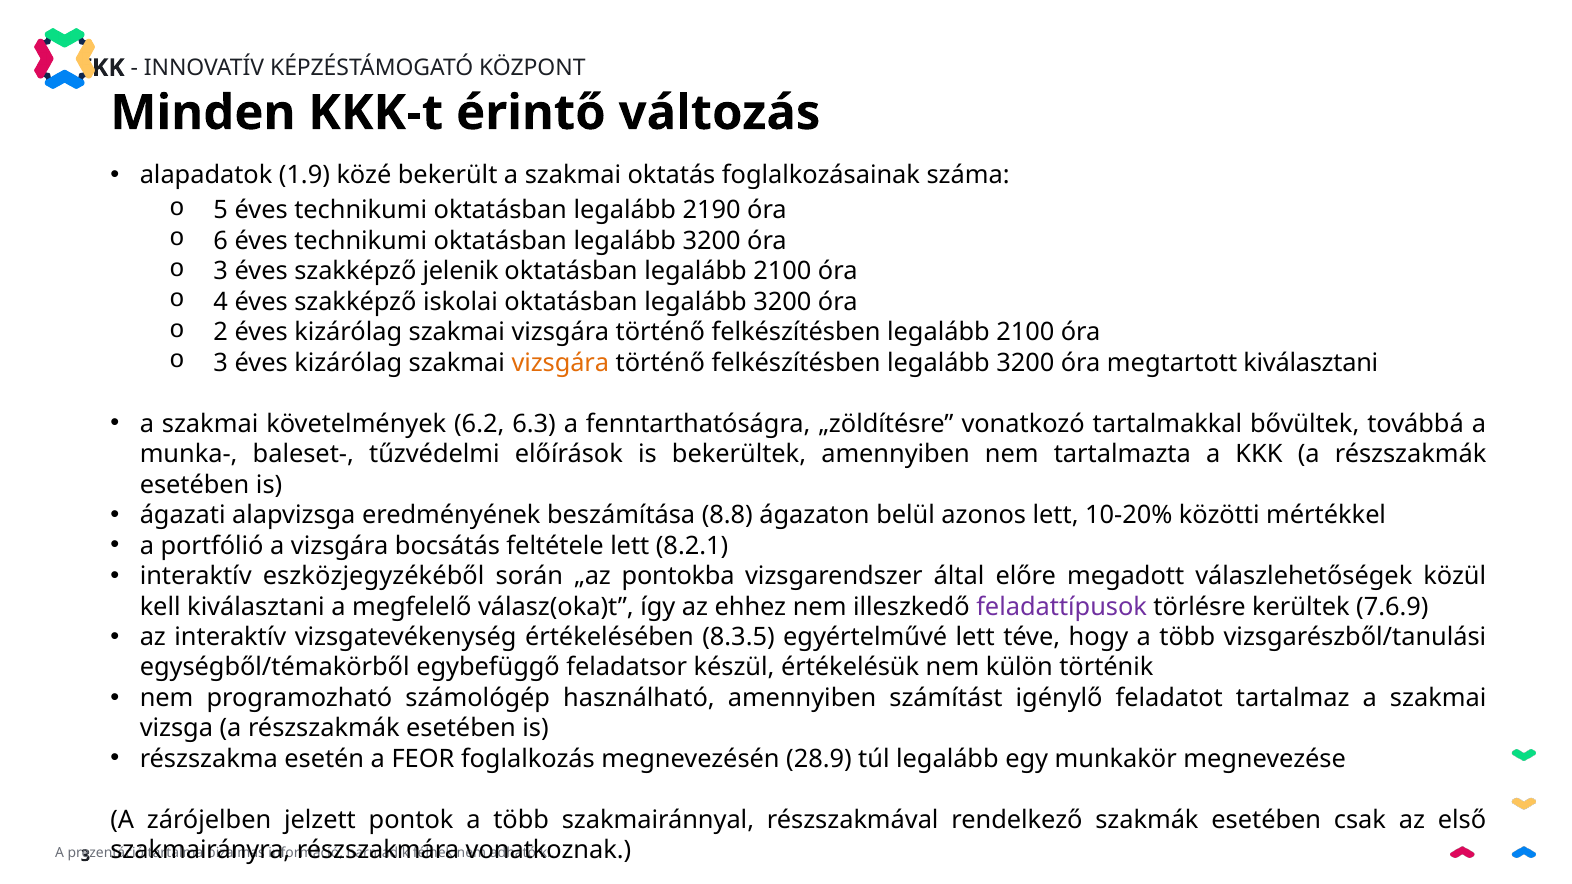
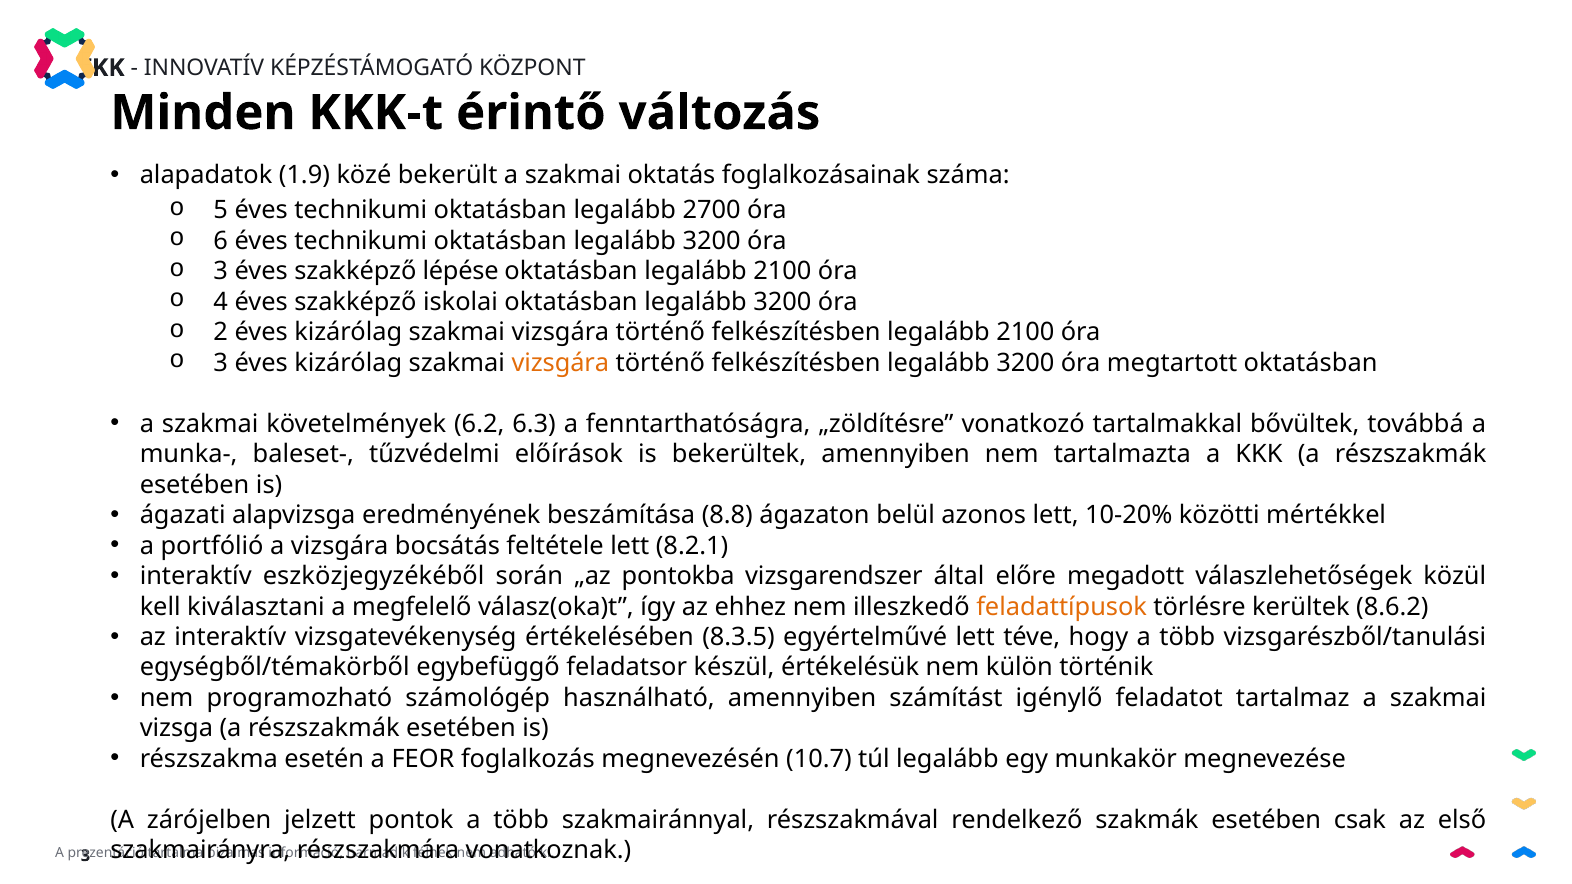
2190: 2190 -> 2700 (712, 211)
jelenik: jelenik -> lépése (461, 272)
megtartott kiválasztani: kiválasztani -> oktatásban (1311, 363)
feladattípusok colour: purple -> orange (1062, 607)
7.6.9: 7.6.9 -> 8.6.2 (1392, 607)
28.9: 28.9 -> 10.7 (819, 759)
